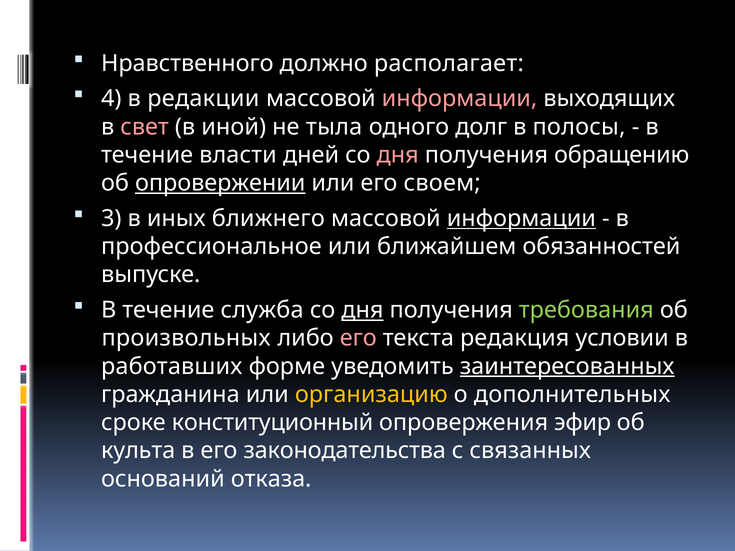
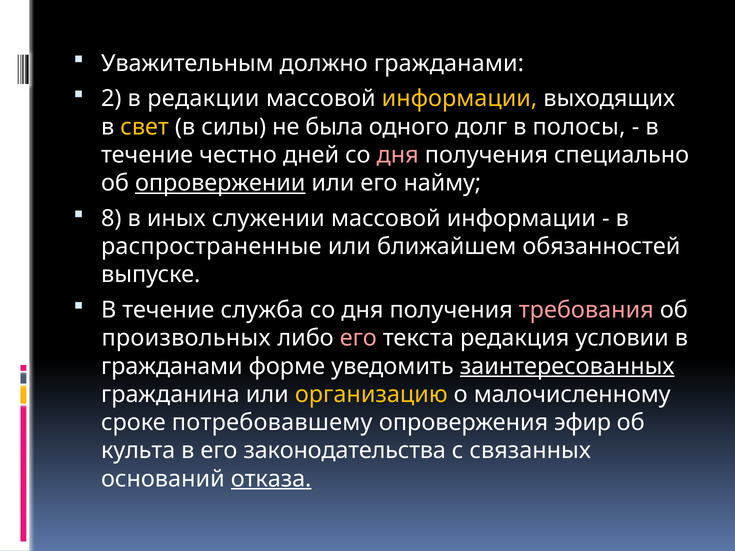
Нравственного: Нравственного -> Уважительным (187, 63)
должно располагает: располагает -> гражданами (449, 63)
4: 4 -> 2 (111, 99)
информации colour: pink -> yellow (459, 99)
свет colour: pink -> yellow (145, 127)
иной: иной -> силы (234, 127)
тыла: тыла -> была (334, 127)
власти: власти -> честно (238, 155)
обращению: обращению -> специально (622, 155)
своем: своем -> найму (442, 183)
3: 3 -> 8 (111, 219)
ближнего: ближнего -> служении (268, 219)
информации underline: present -> none (521, 219)
профессиональное: профессиональное -> распространенные (211, 247)
дня underline: present -> none (362, 310)
требования colour: light green -> pink (586, 310)
работавших: работавших -> гражданами (172, 366)
дополнительных: дополнительных -> малочисленному (572, 395)
конституционный: конституционный -> потребовавшему (272, 423)
отказа underline: none -> present (271, 479)
